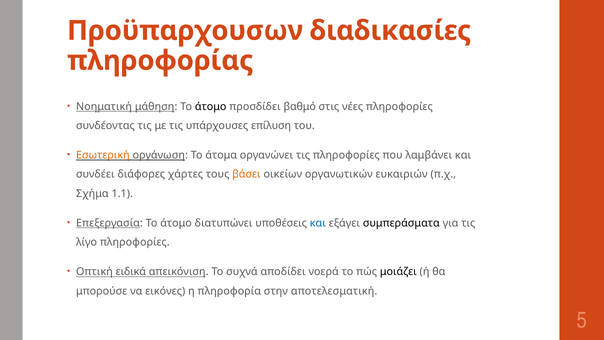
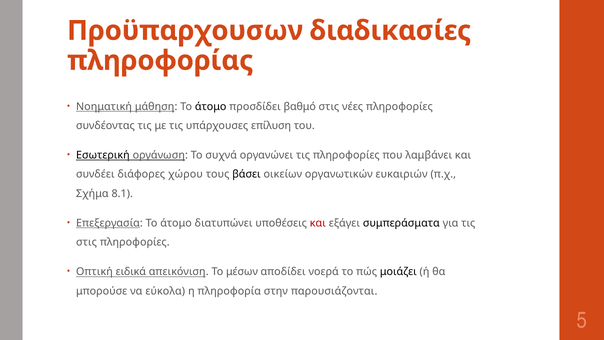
Εσωτερική colour: orange -> black (103, 155)
άτομα: άτομα -> συχνά (221, 155)
χάρτες: χάρτες -> χώρου (185, 174)
βάσει colour: orange -> black (246, 174)
1.1: 1.1 -> 8.1 (122, 194)
και colour: blue -> red (318, 223)
λίγο: λίγο -> στις (87, 242)
συχνά: συχνά -> μέσων (242, 272)
εικόνες: εικόνες -> εύκολα (165, 291)
αποτελεσματική: αποτελεσματική -> παρουσιάζονται (334, 291)
